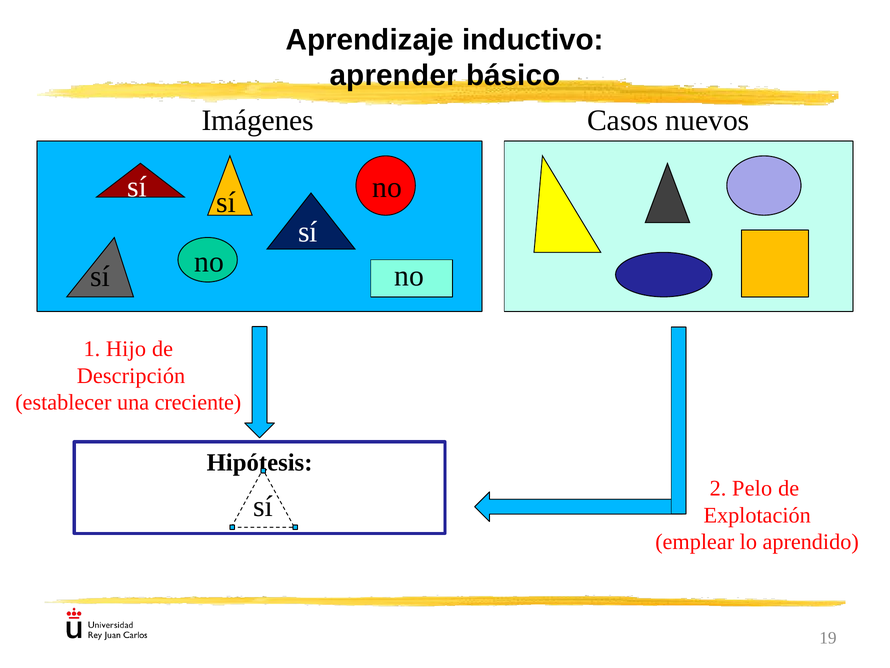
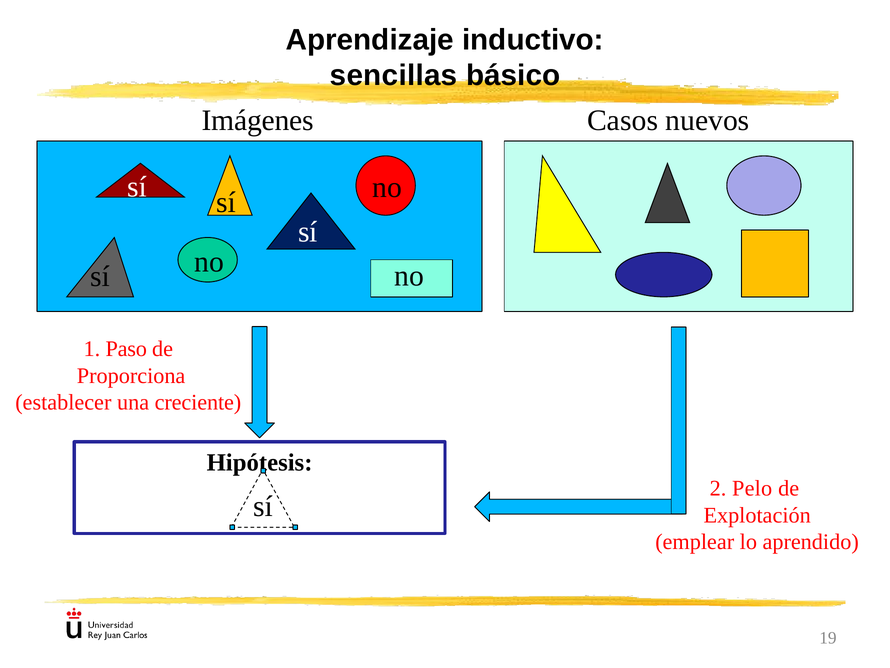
aprender: aprender -> sencillas (394, 75)
Hijo: Hijo -> Paso (126, 349)
Descripción: Descripción -> Proporciona (131, 376)
